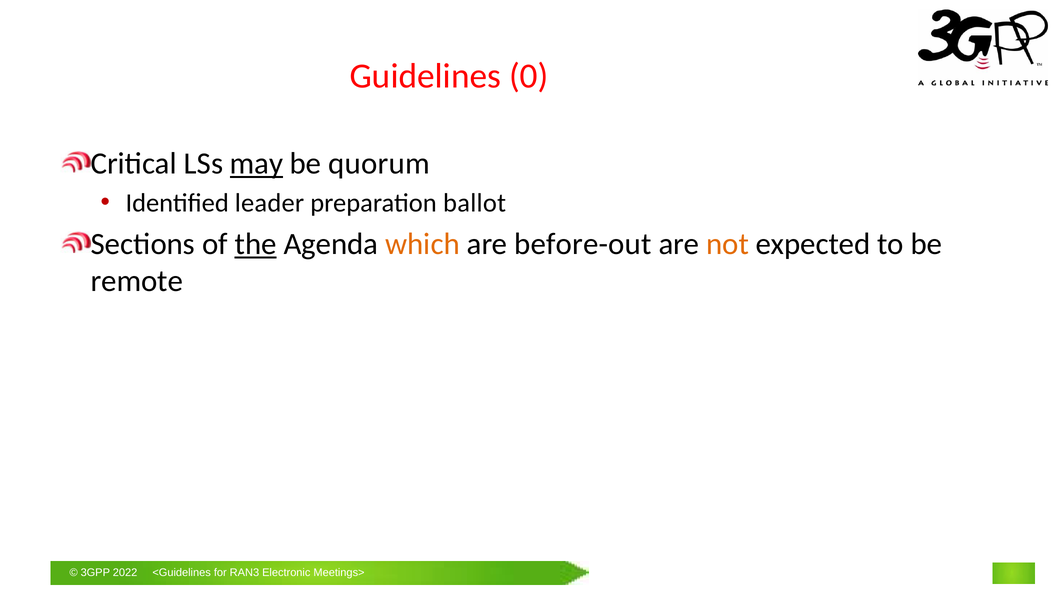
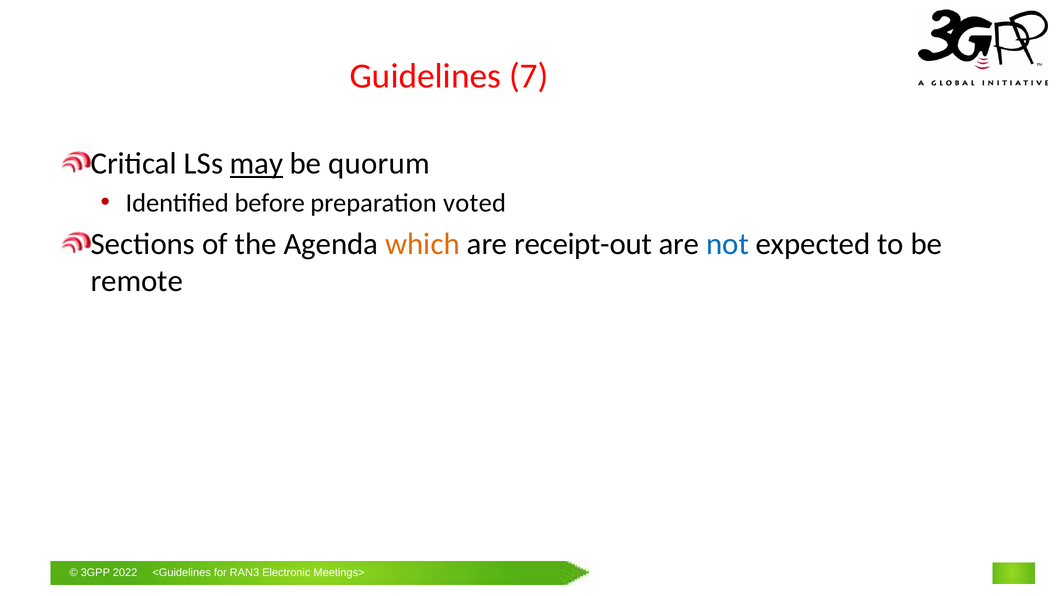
0: 0 -> 7 (529, 76)
leader: leader -> before (270, 203)
ballot: ballot -> voted (475, 203)
the underline: present -> none (256, 244)
before-out: before-out -> receipt-out (583, 244)
not colour: orange -> blue (728, 244)
